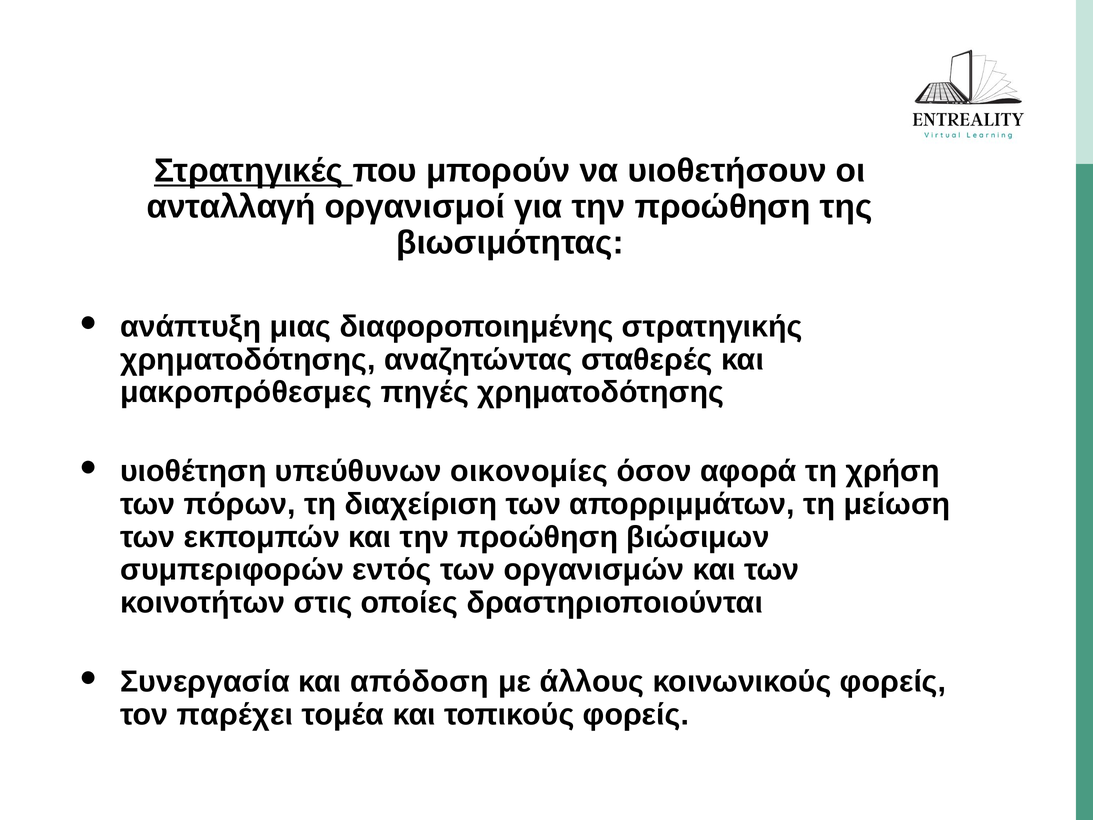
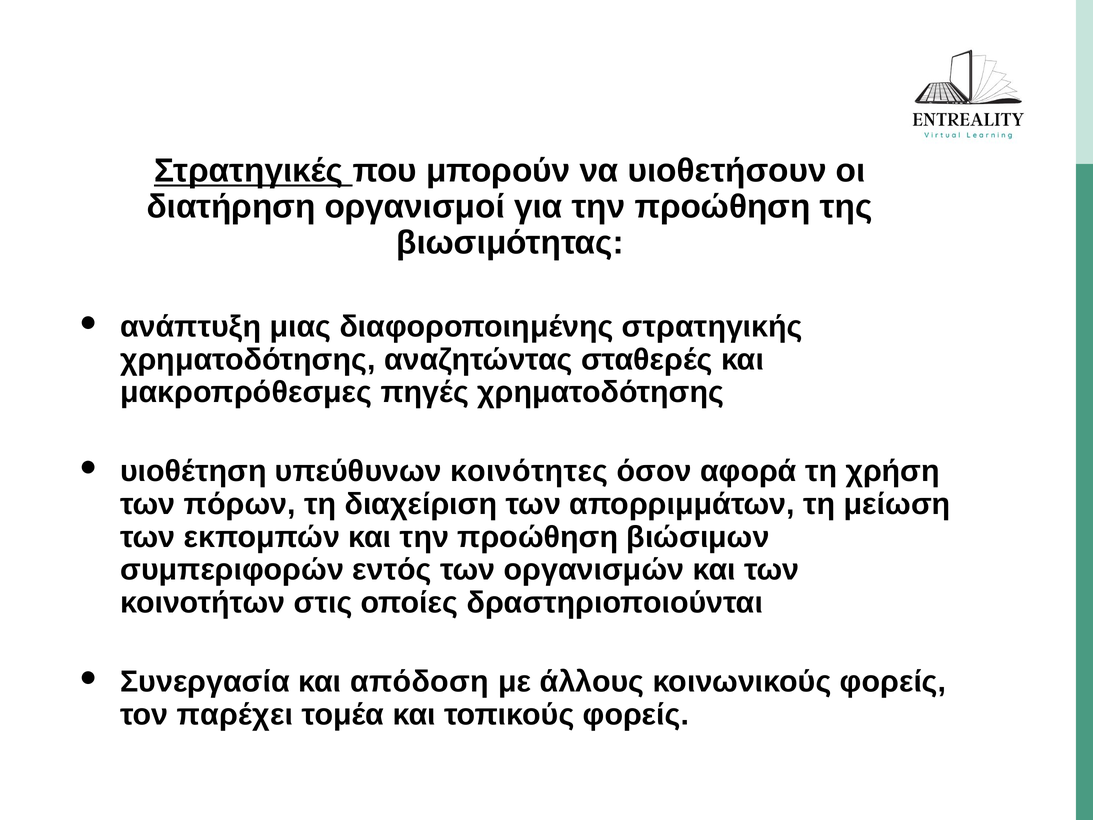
ανταλλαγή: ανταλλαγή -> διατήρηση (231, 207)
οικονομίες: οικονομίες -> κοινότητες (529, 471)
